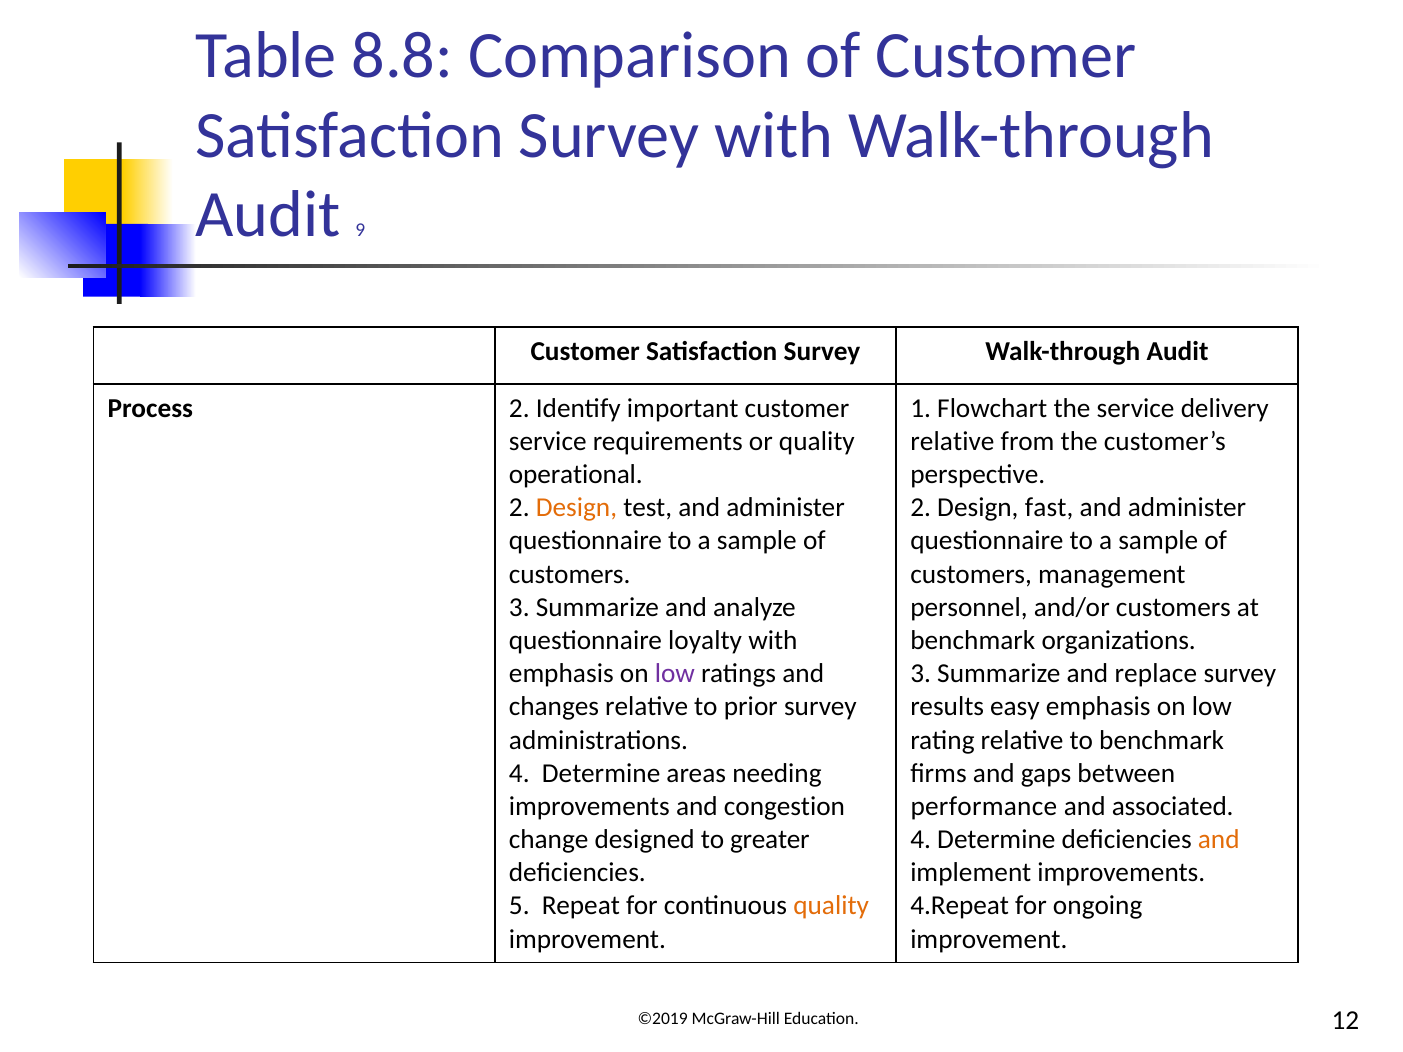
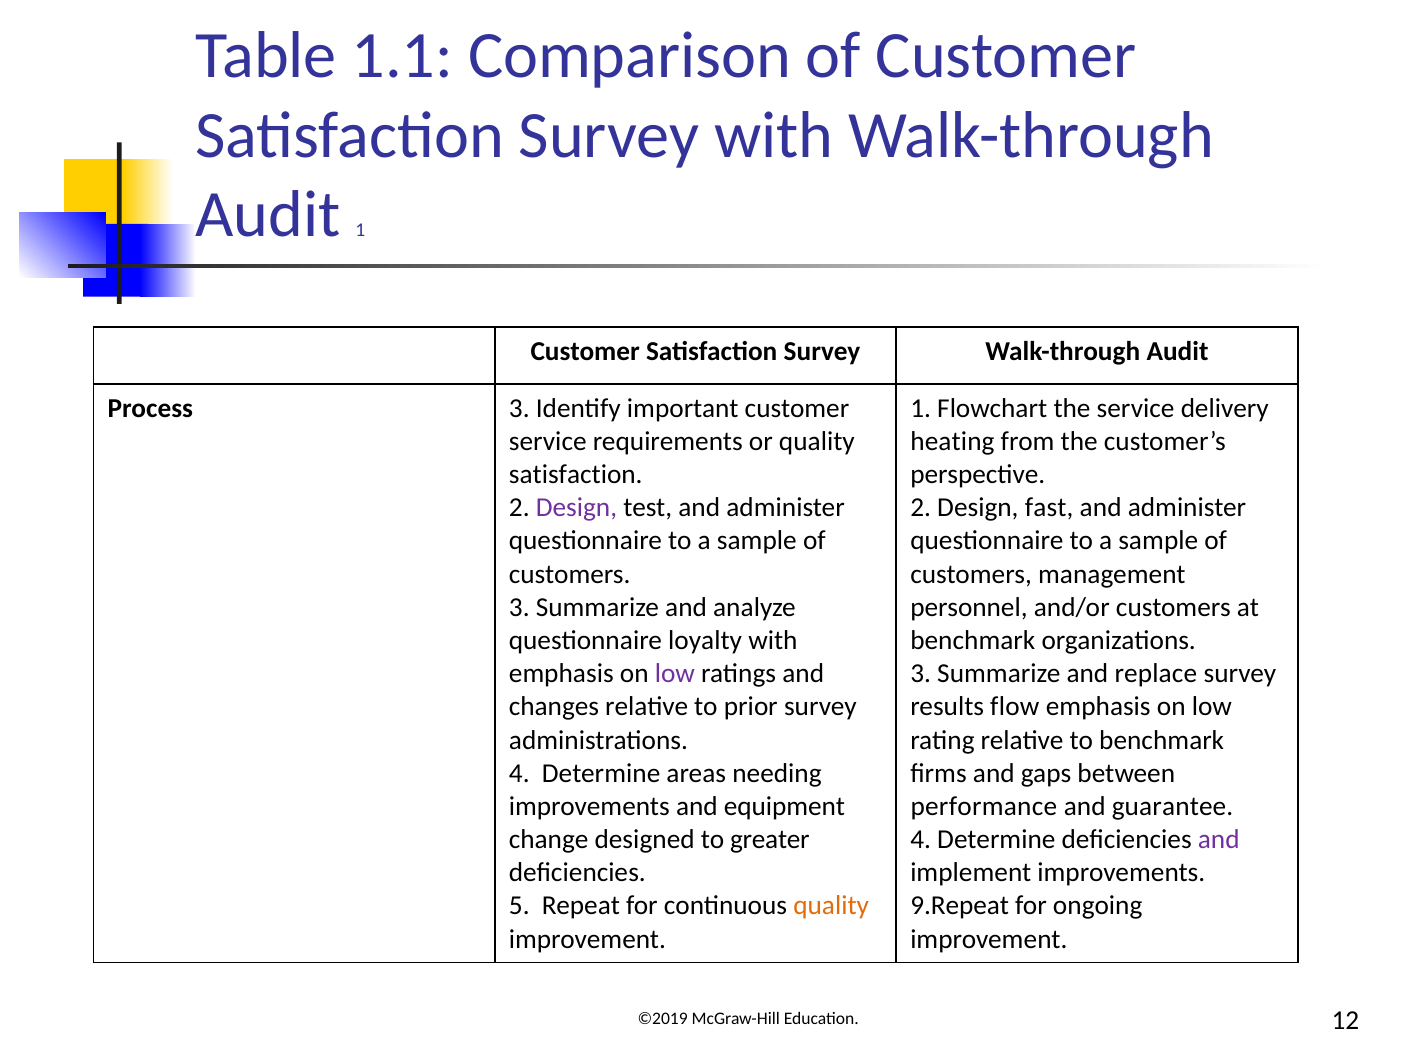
8.8: 8.8 -> 1.1 (402, 56)
Audit 9: 9 -> 1 (360, 230)
Process 2: 2 -> 3 (519, 408)
relative: relative -> heating (952, 441)
operational: operational -> satisfaction (576, 475)
Design colour: orange -> purple (576, 508)
easy: easy -> flow (1015, 707)
congestion: congestion -> equipment (784, 807)
associated: associated -> guarantee (1173, 807)
and colour: orange -> purple (1219, 840)
4.Repeat: 4.Repeat -> 9.Repeat (960, 906)
